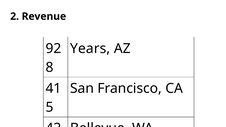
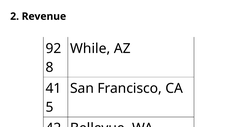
Years: Years -> While (90, 49)
